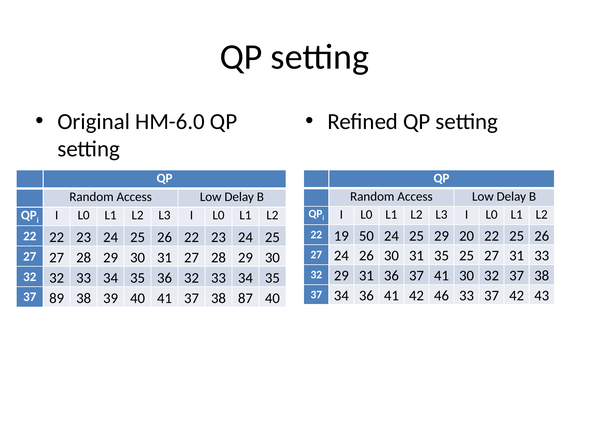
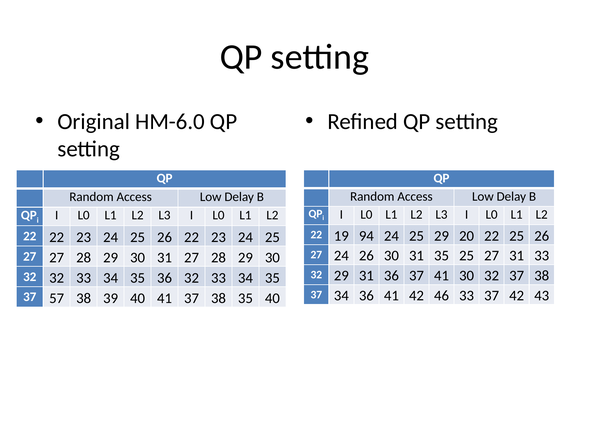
50: 50 -> 94 (366, 236)
89: 89 -> 57 (57, 298)
38 87: 87 -> 35 (245, 298)
